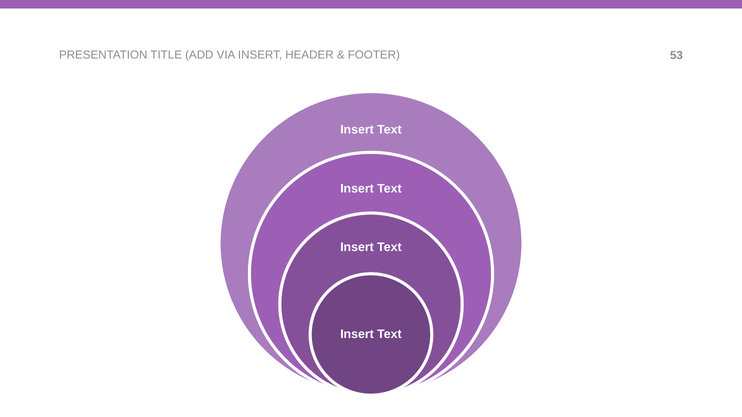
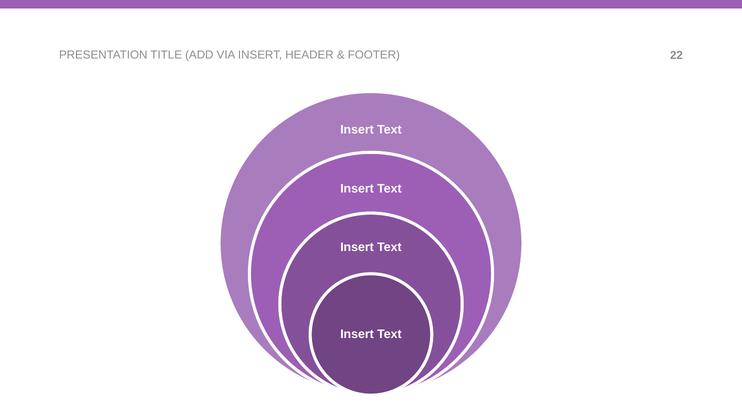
53: 53 -> 22 (676, 55)
